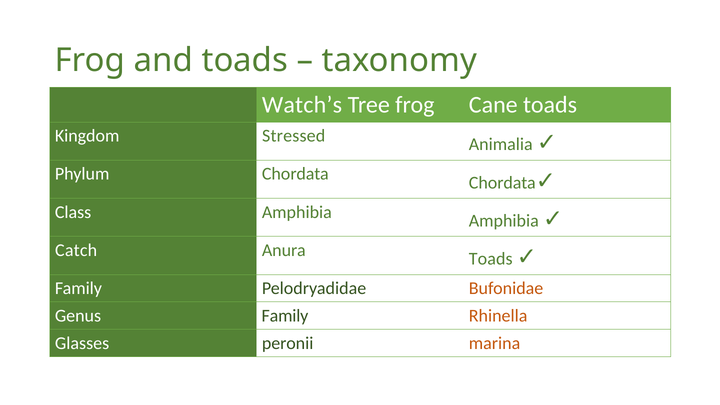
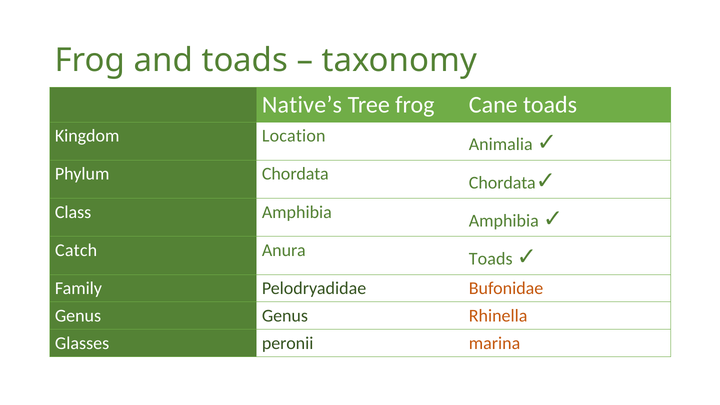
Watch’s: Watch’s -> Native’s (302, 105)
Stressed: Stressed -> Location (294, 136)
Genus Family: Family -> Genus (285, 316)
